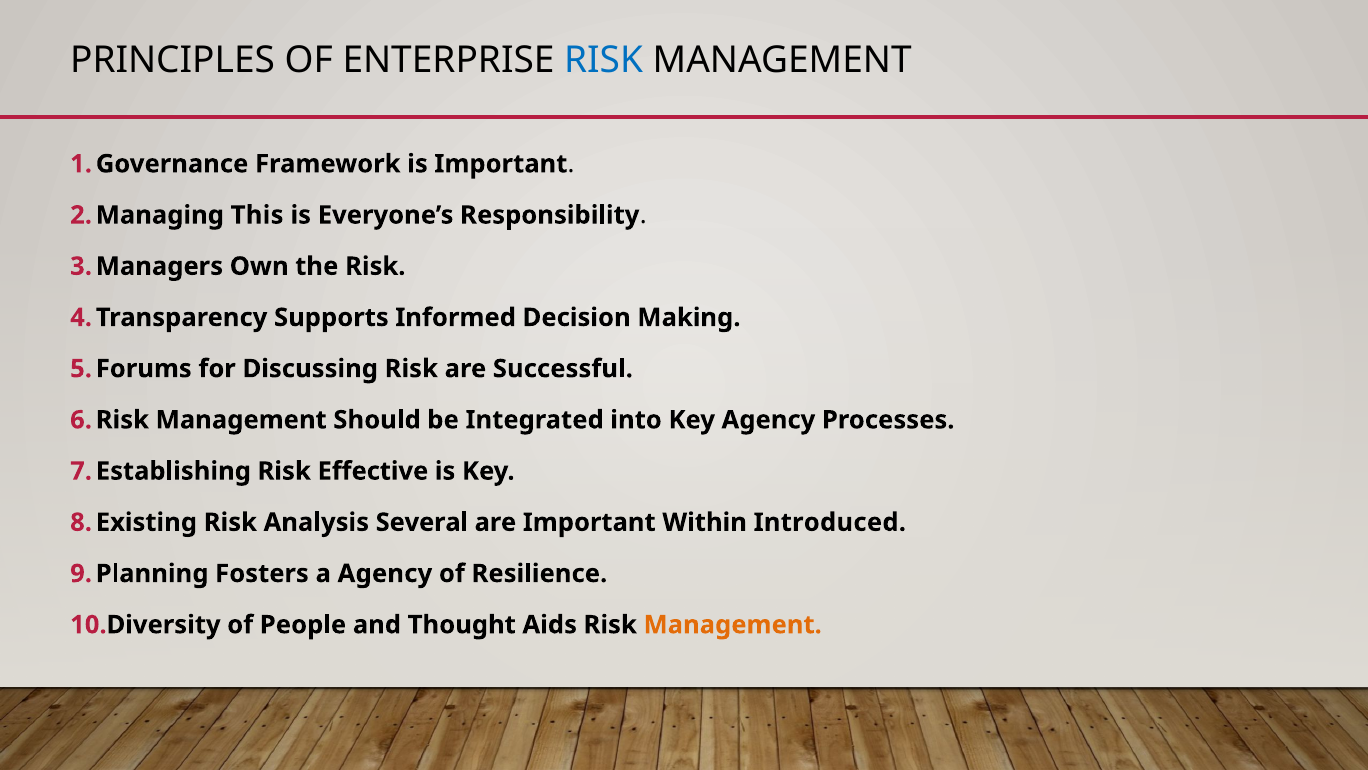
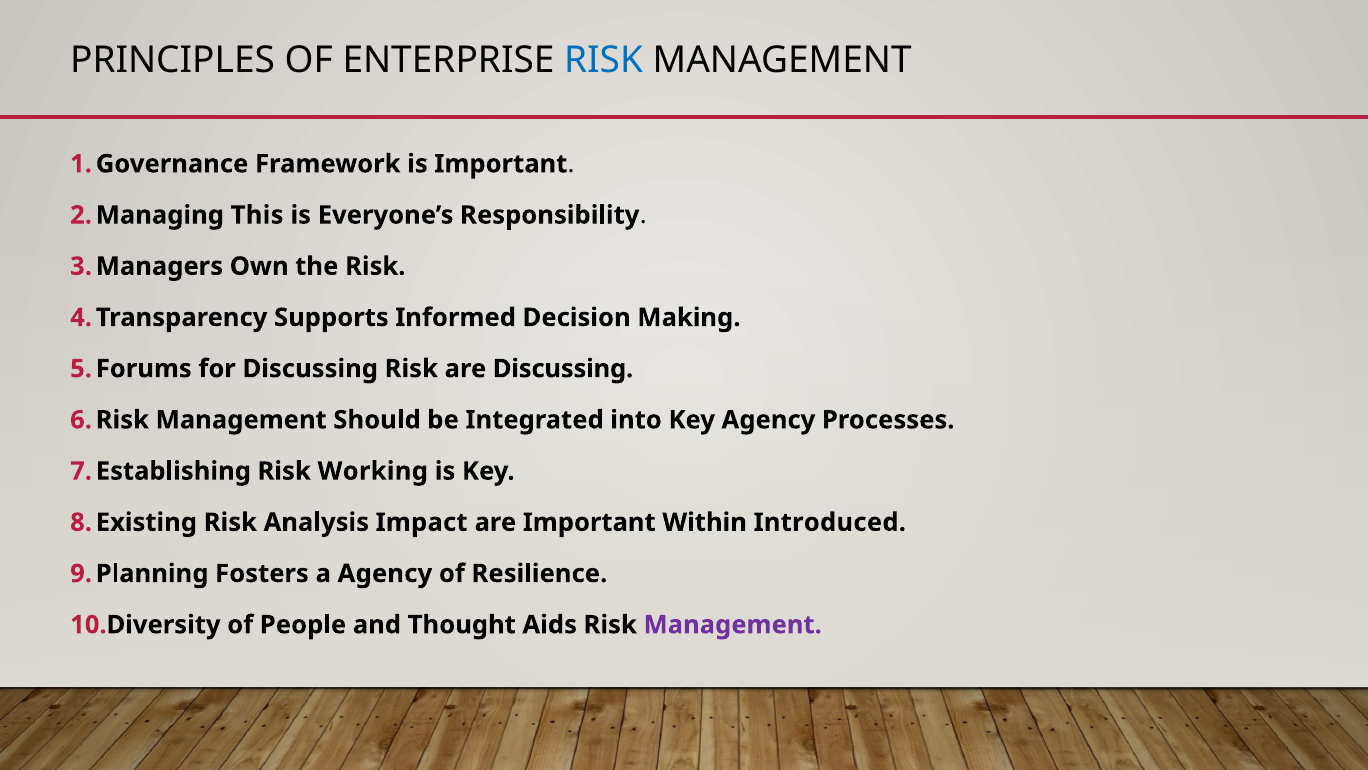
are Successful: Successful -> Discussing (563, 369)
Effective: Effective -> Working (373, 471)
Several: Several -> Impact (422, 522)
Management colour: orange -> purple (733, 624)
